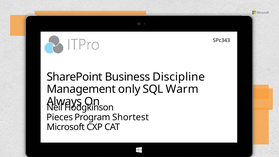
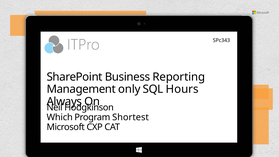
Discipline: Discipline -> Reporting (179, 77)
Warm: Warm -> Hours (182, 89)
Pieces: Pieces -> Which (60, 117)
